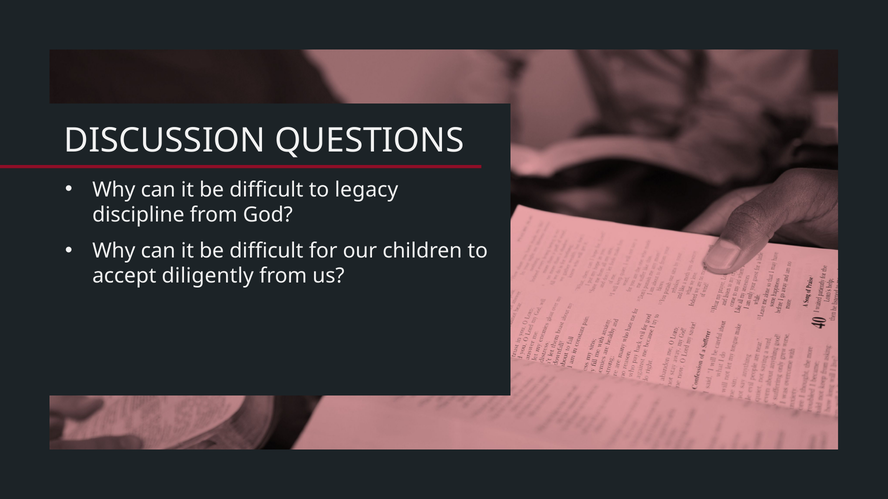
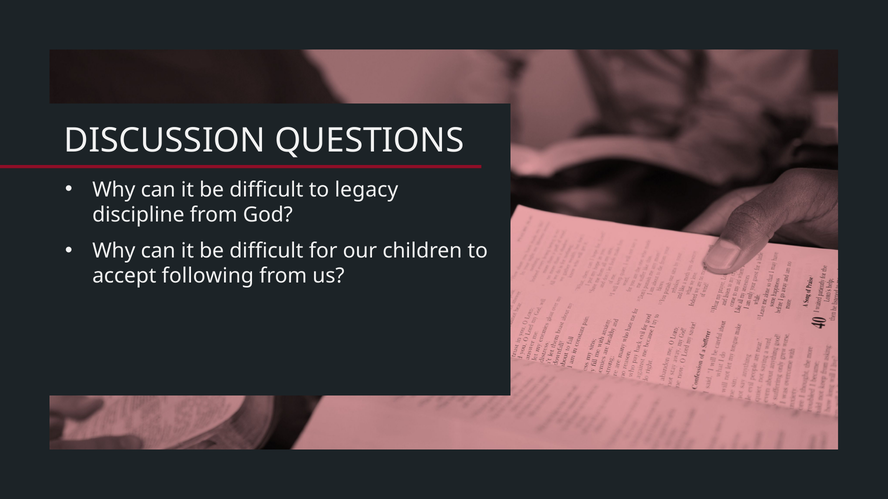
diligently: diligently -> following (208, 276)
